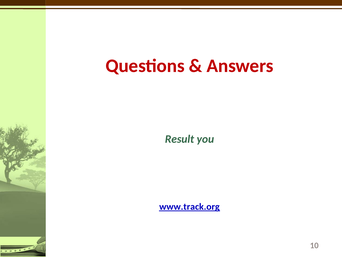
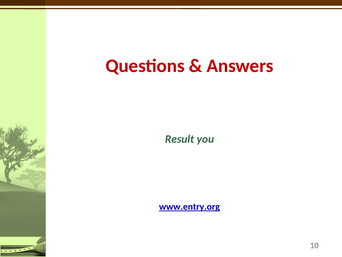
www.track.org: www.track.org -> www.entry.org (189, 206)
